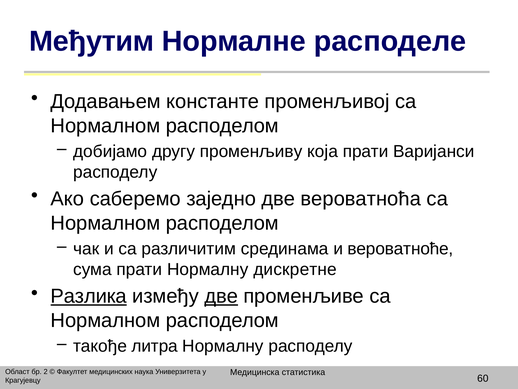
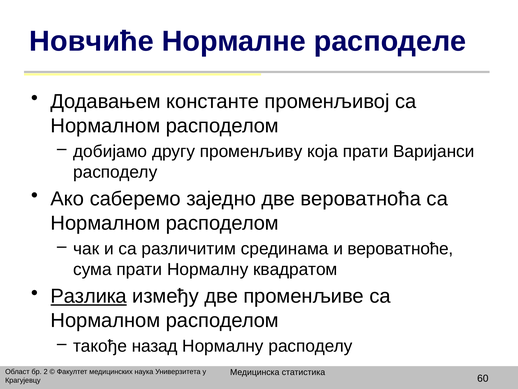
Mеђутим: Mеђутим -> Новчиће (92, 41)
дискретне: дискретне -> квадратом (295, 269)
две underline: present -> none (221, 296)
литра: литра -> назад (155, 346)
